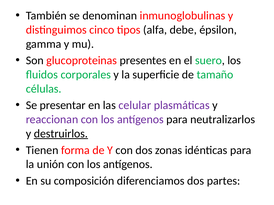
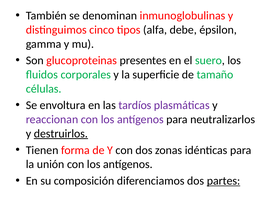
presentar: presentar -> envoltura (63, 106)
celular: celular -> tardíos (135, 106)
partes underline: none -> present (224, 181)
